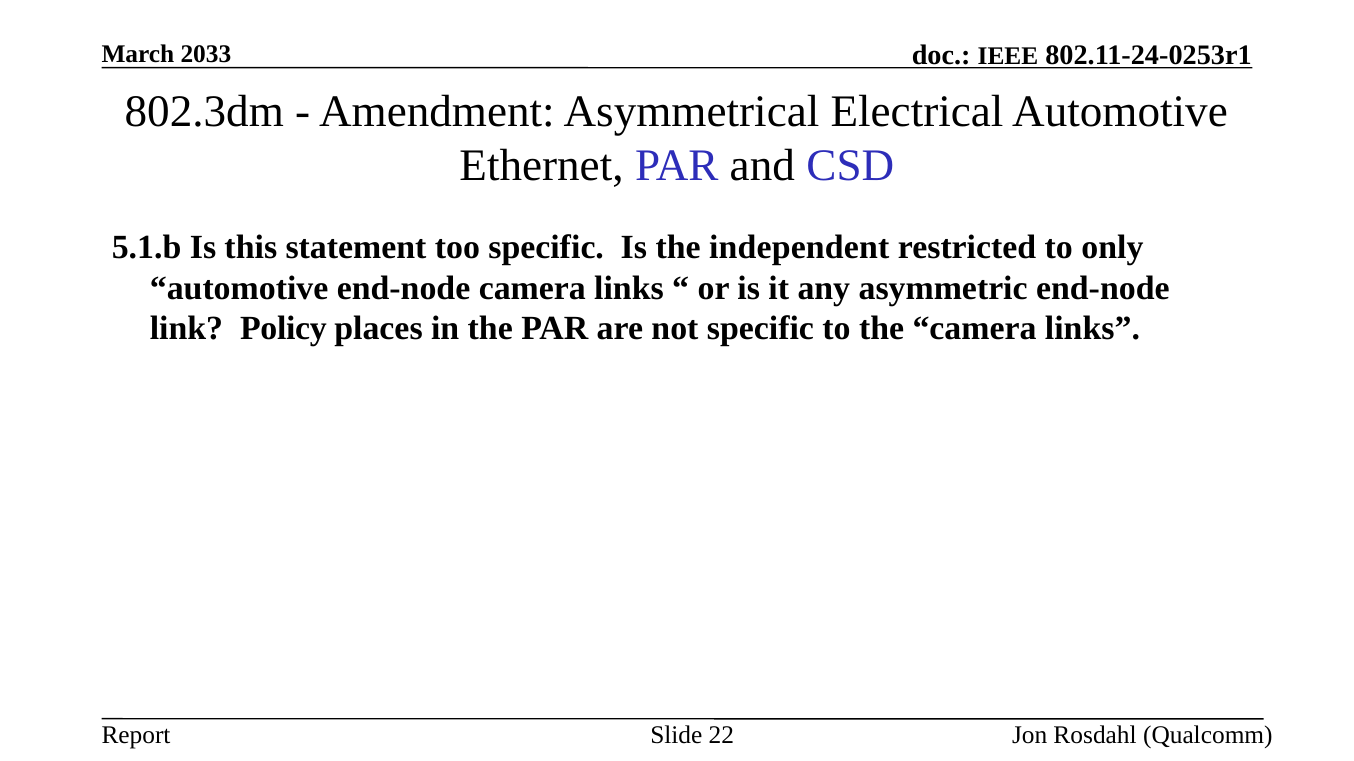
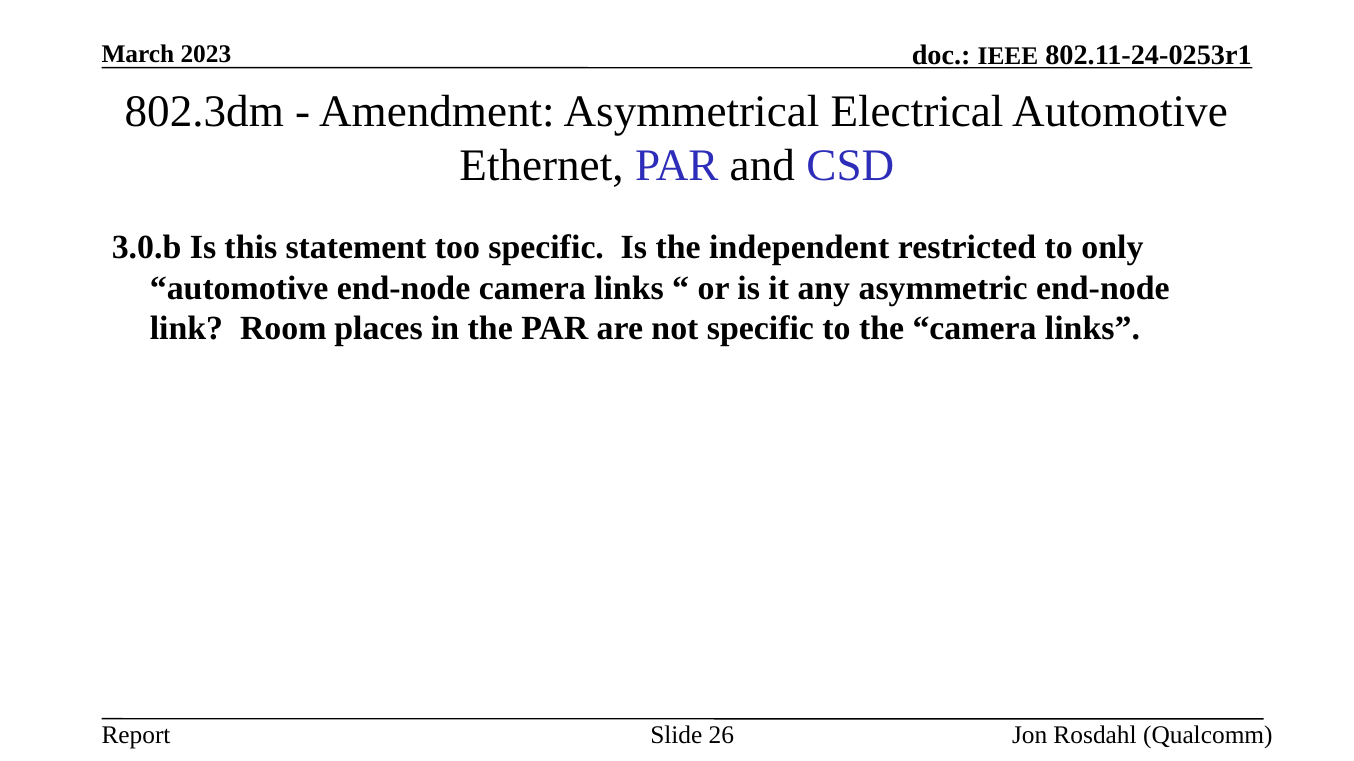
2033: 2033 -> 2023 (206, 54)
5.1.b: 5.1.b -> 3.0.b (147, 248)
Policy: Policy -> Room (283, 329)
22: 22 -> 26 (721, 736)
